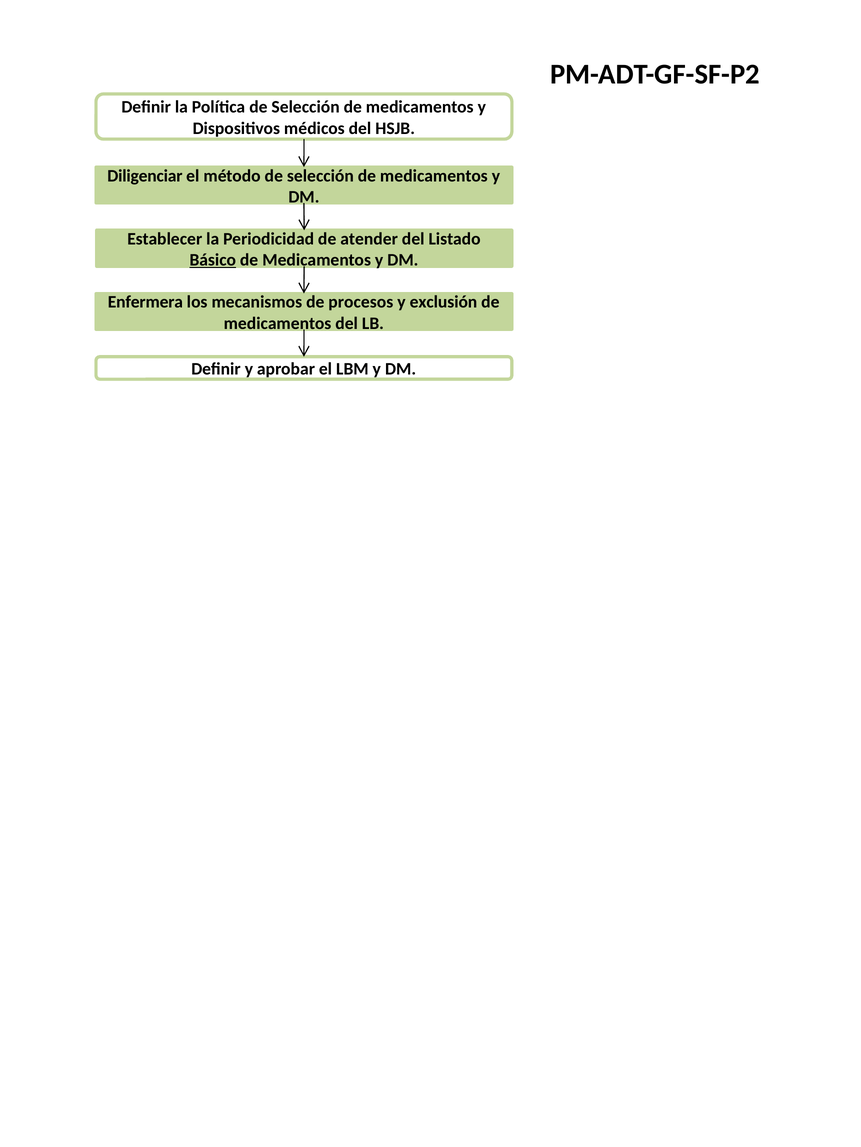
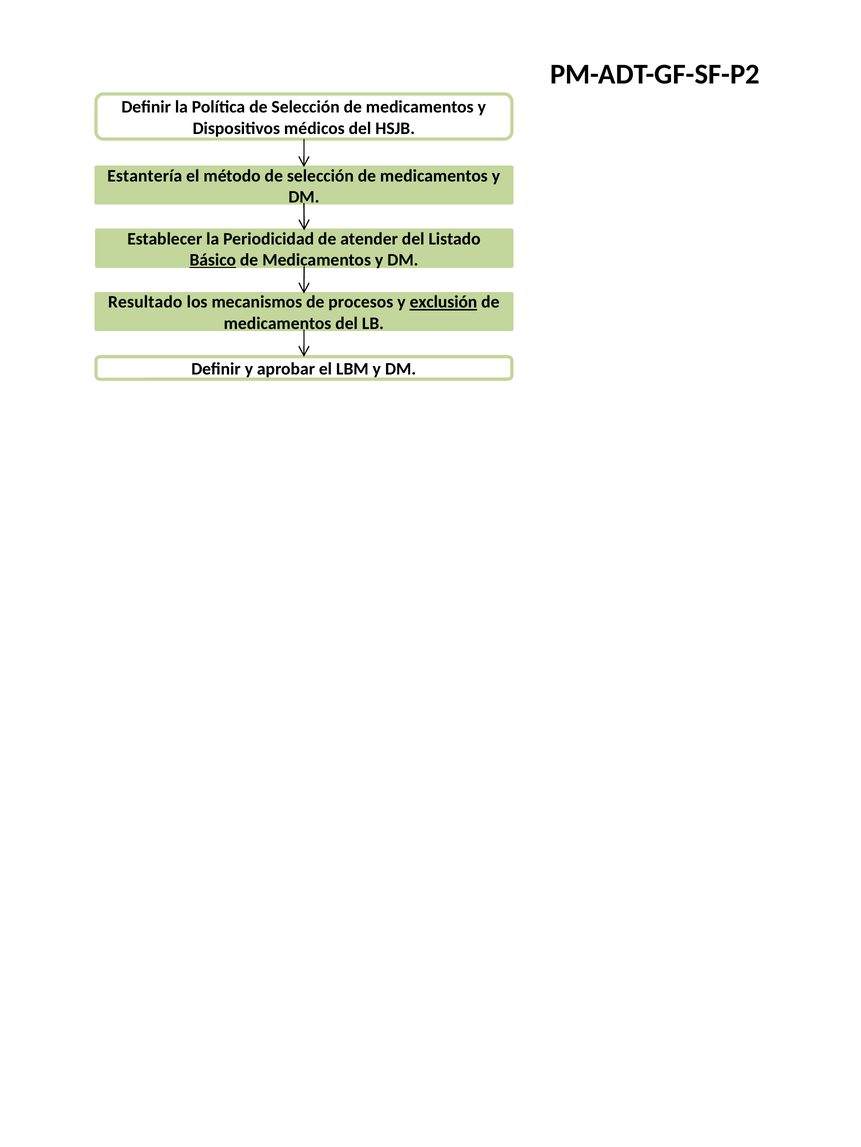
Diligenciar: Diligenciar -> Estantería (145, 176)
Enfermera: Enfermera -> Resultado (145, 302)
exclusión underline: none -> present (443, 302)
